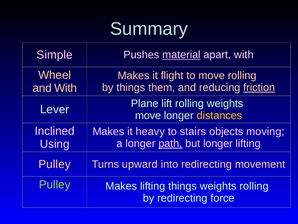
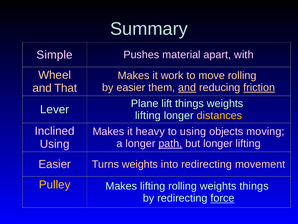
material underline: present -> none (181, 55)
flight: flight -> work (172, 75)
by things: things -> easier (131, 87)
and underline: none -> present (187, 87)
and With: With -> That (66, 88)
lift rolling: rolling -> things (190, 103)
move: move -> lifting (148, 115)
to stairs: stairs -> using (193, 131)
Pulley: Pulley -> Easier (55, 164)
Turns upward: upward -> weights (140, 164)
Pulley colour: light green -> yellow (55, 184)
lifting things: things -> rolling (183, 186)
weights rolling: rolling -> things (254, 186)
force underline: none -> present (222, 198)
